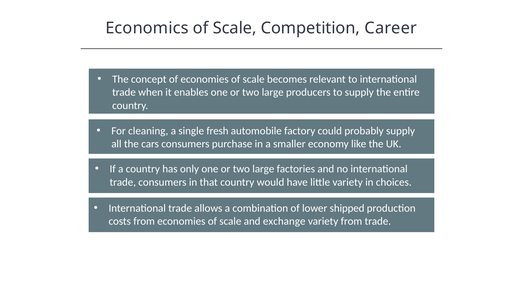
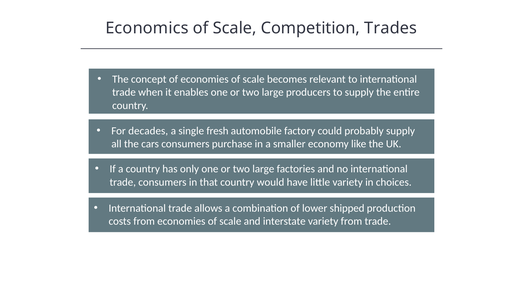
Career: Career -> Trades (391, 28)
cleaning: cleaning -> decades (148, 131)
exchange: exchange -> interstate (284, 221)
